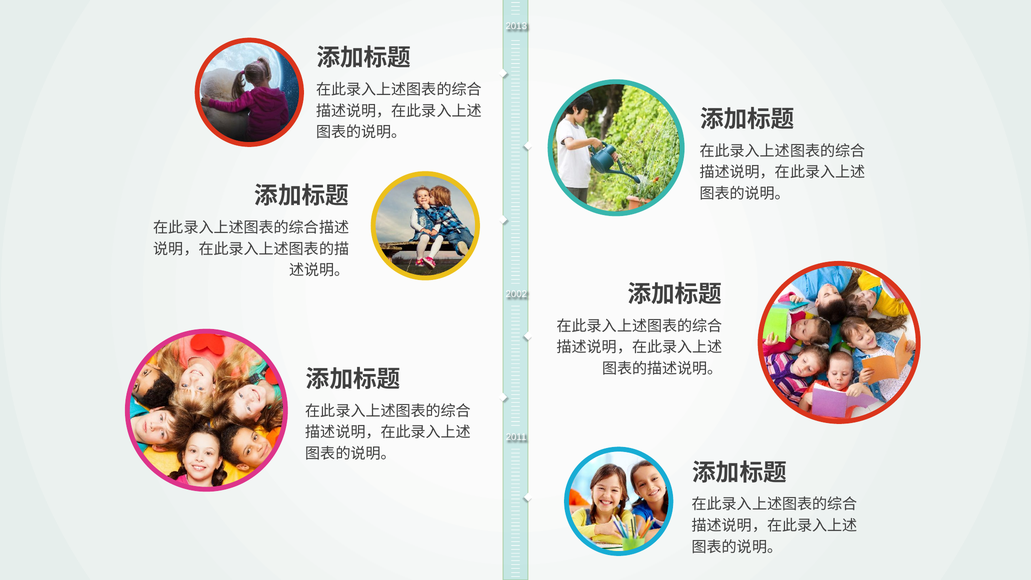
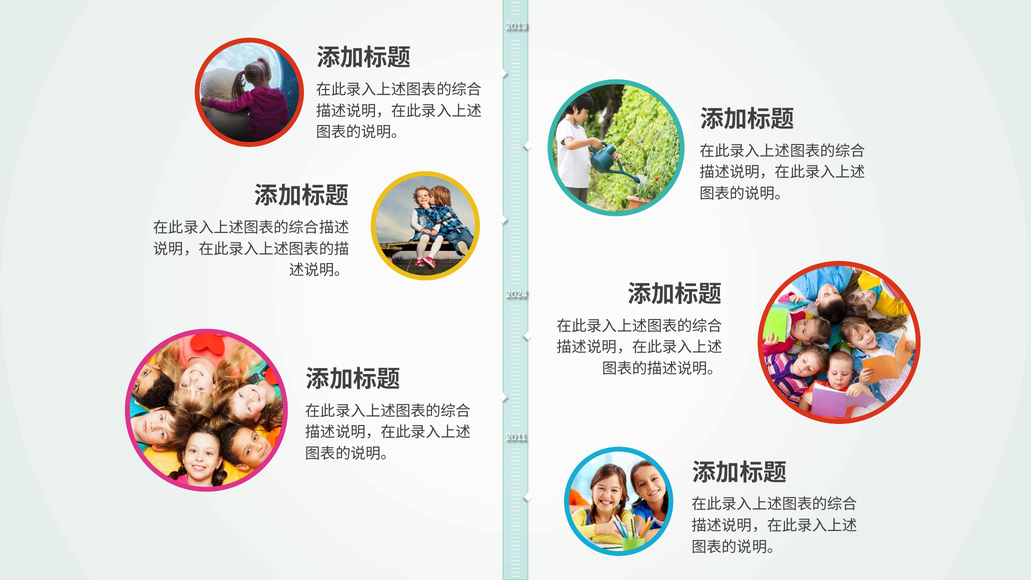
2002: 2002 -> 2024 (516, 294)
